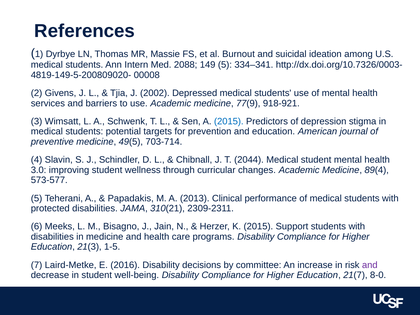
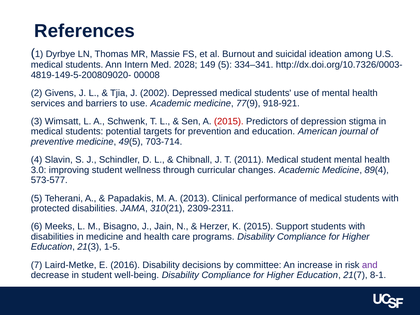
2088: 2088 -> 2028 (186, 65)
2015 colour: blue -> red (229, 122)
2044: 2044 -> 2011 (249, 160)
8-0: 8-0 -> 8-1 (378, 275)
